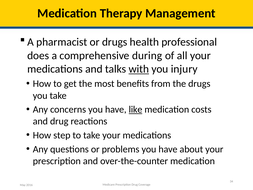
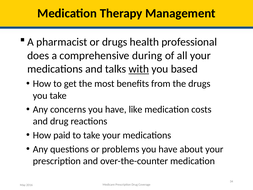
injury: injury -> based (184, 69)
like underline: present -> none (136, 109)
step: step -> paid (62, 135)
